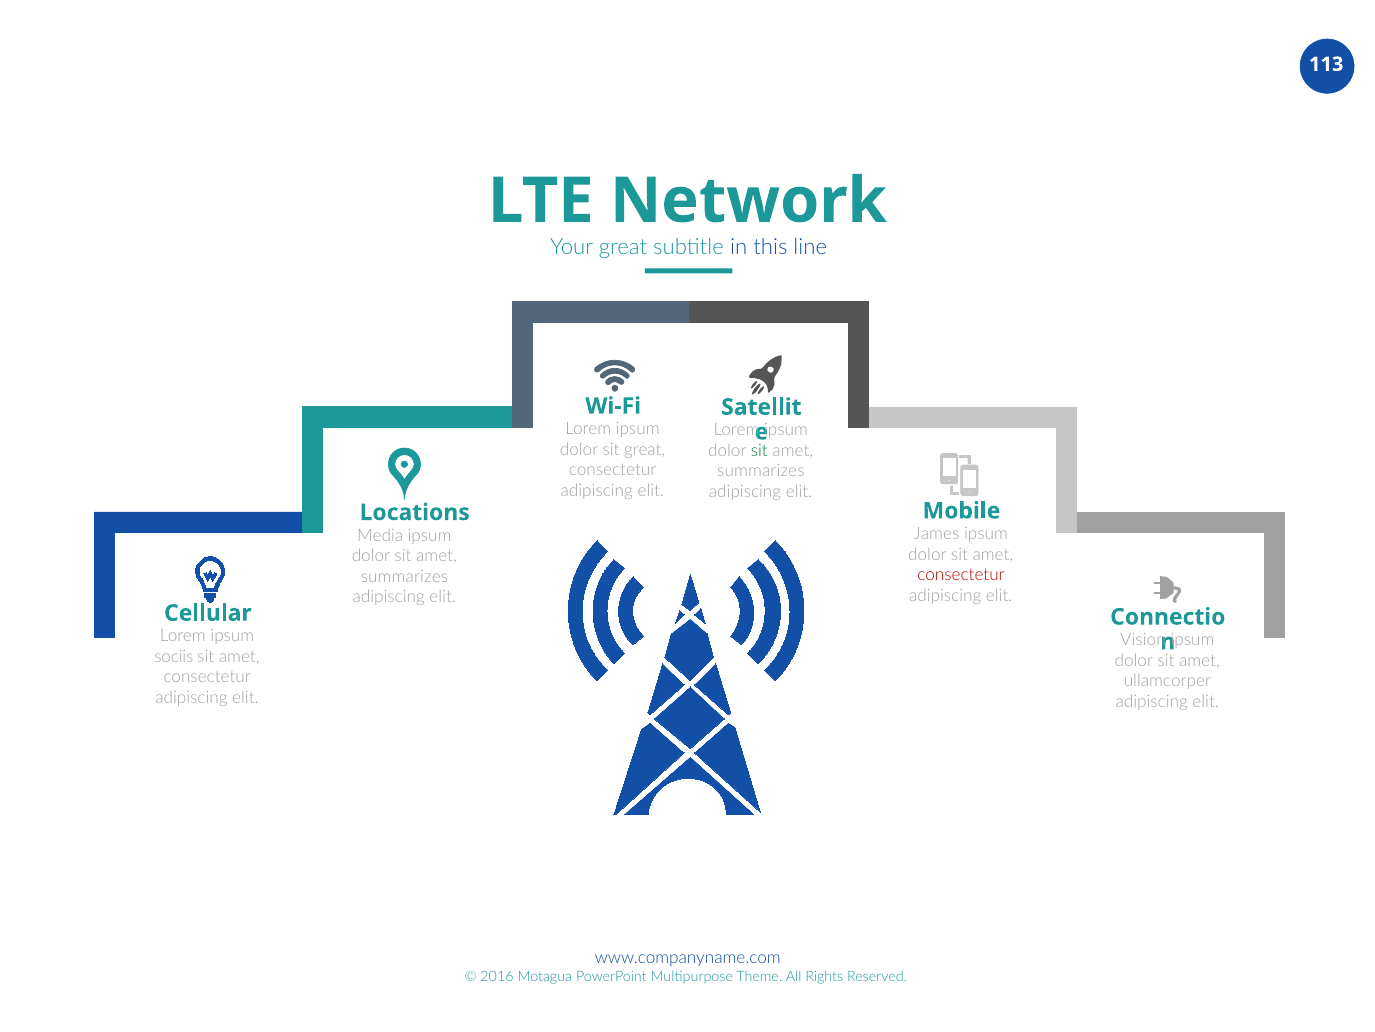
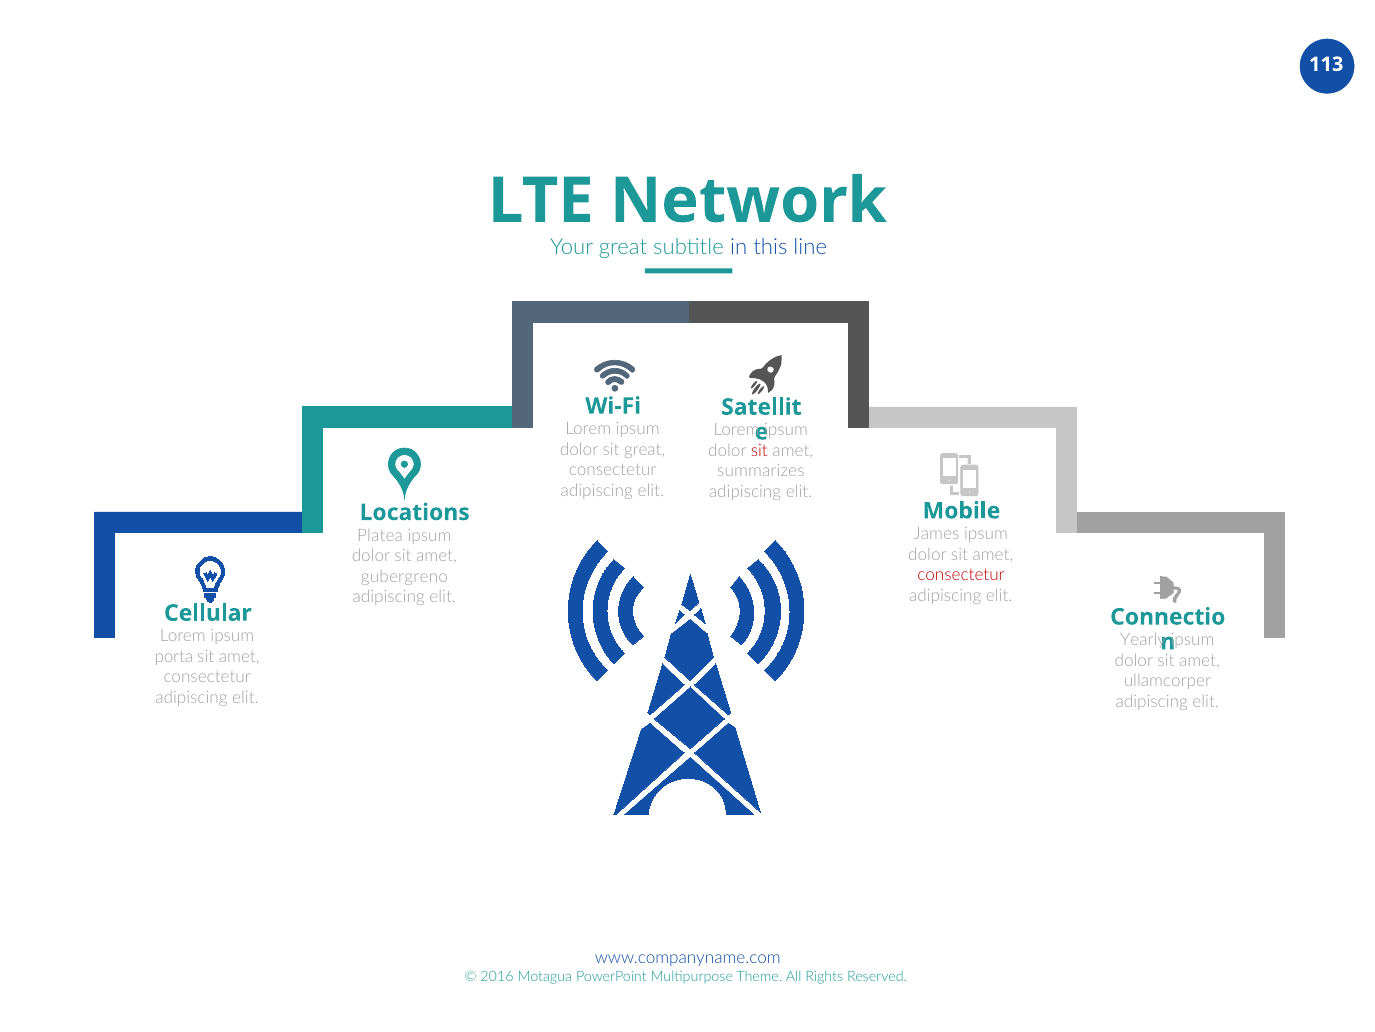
sit colour: green -> red (759, 450)
Media: Media -> Platea (380, 535)
summarizes: summarizes -> gubergreno (404, 576)
Vision: Vision -> Yearly (1143, 639)
sociis: sociis -> porta (174, 656)
